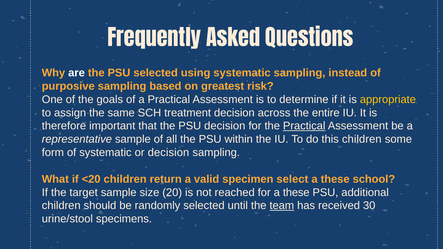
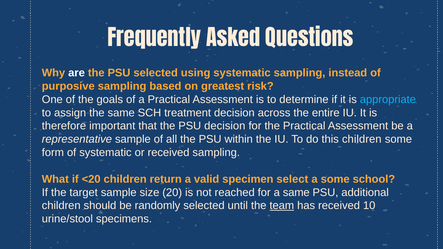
appropriate colour: yellow -> light blue (388, 100)
Practical underline: present -> none (304, 126)
or decision: decision -> received (169, 153)
these: these -> some (335, 179)
for a these: these -> same (296, 193)
30: 30 -> 10 (369, 206)
